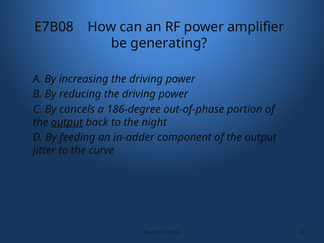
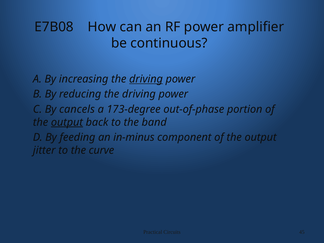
generating: generating -> continuous (169, 43)
driving underline: none -> present (146, 79)
186-degree: 186-degree -> 173-degree (134, 109)
night: night -> band (154, 122)
in-adder: in-adder -> in-minus (134, 137)
